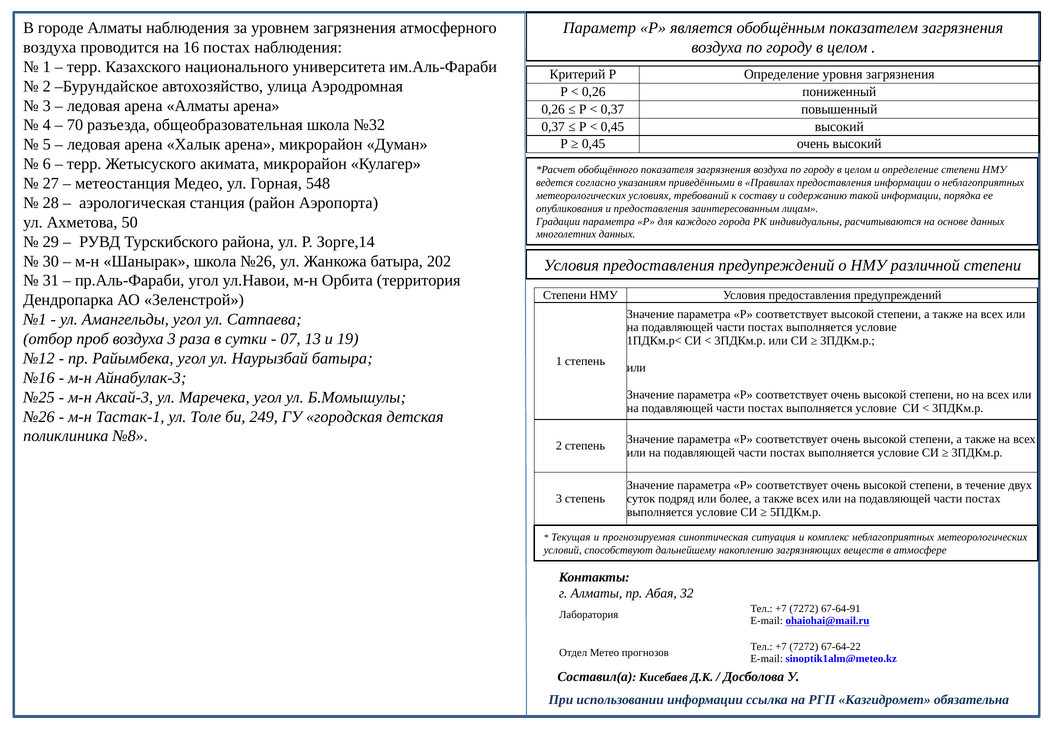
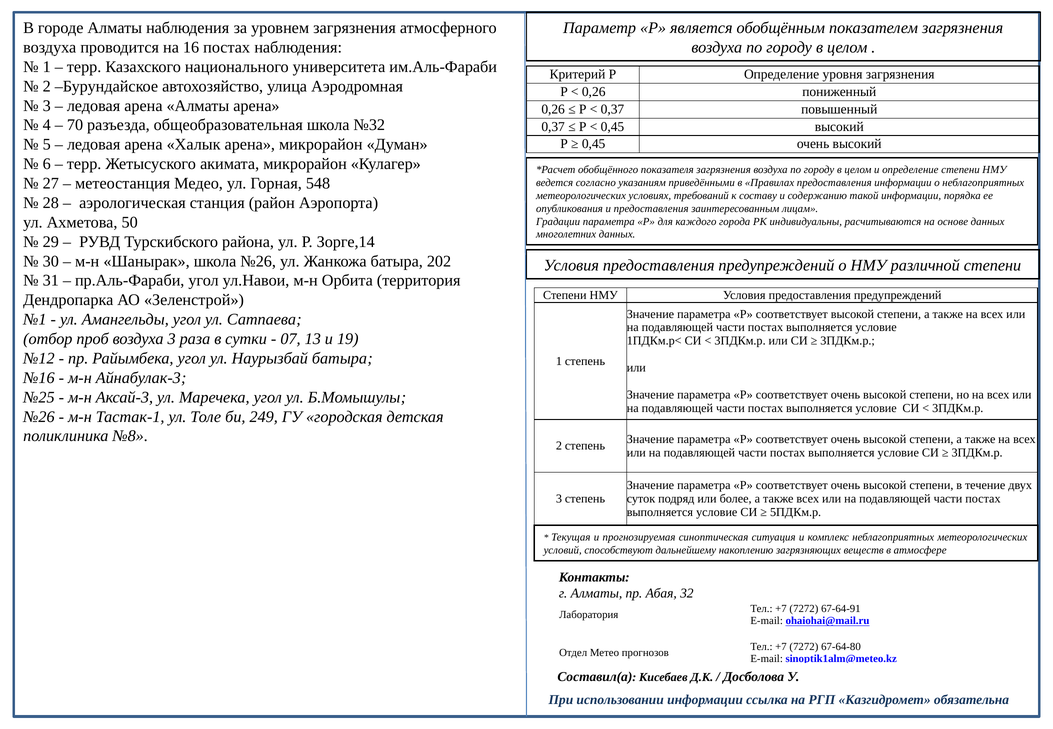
67-64-22: 67-64-22 -> 67-64-80 (841, 646)
